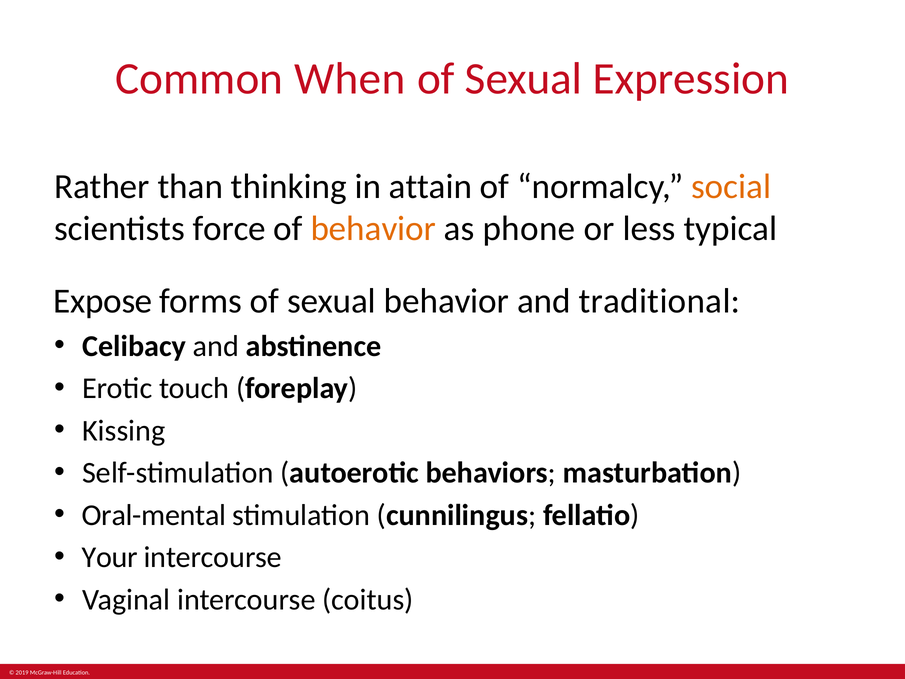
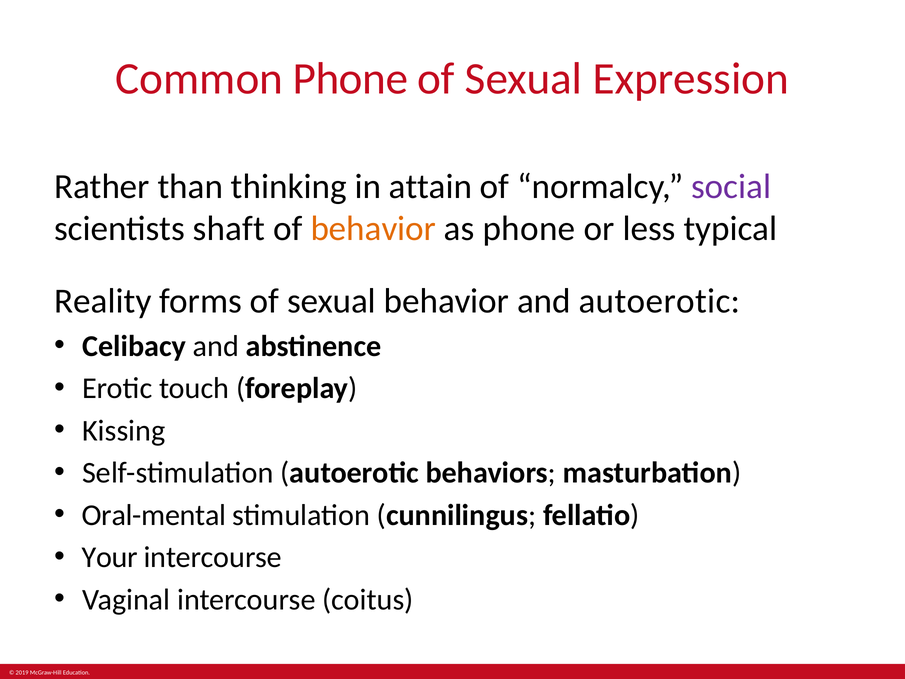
Common When: When -> Phone (350, 79)
social colour: orange -> purple (731, 186)
force: force -> shaft (229, 229)
Expose: Expose -> Reality (103, 301)
and traditional: traditional -> autoerotic (659, 301)
